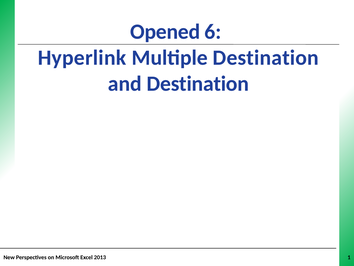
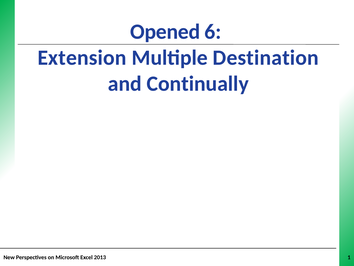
Hyperlink: Hyperlink -> Extension (82, 58)
and Destination: Destination -> Continually (198, 84)
